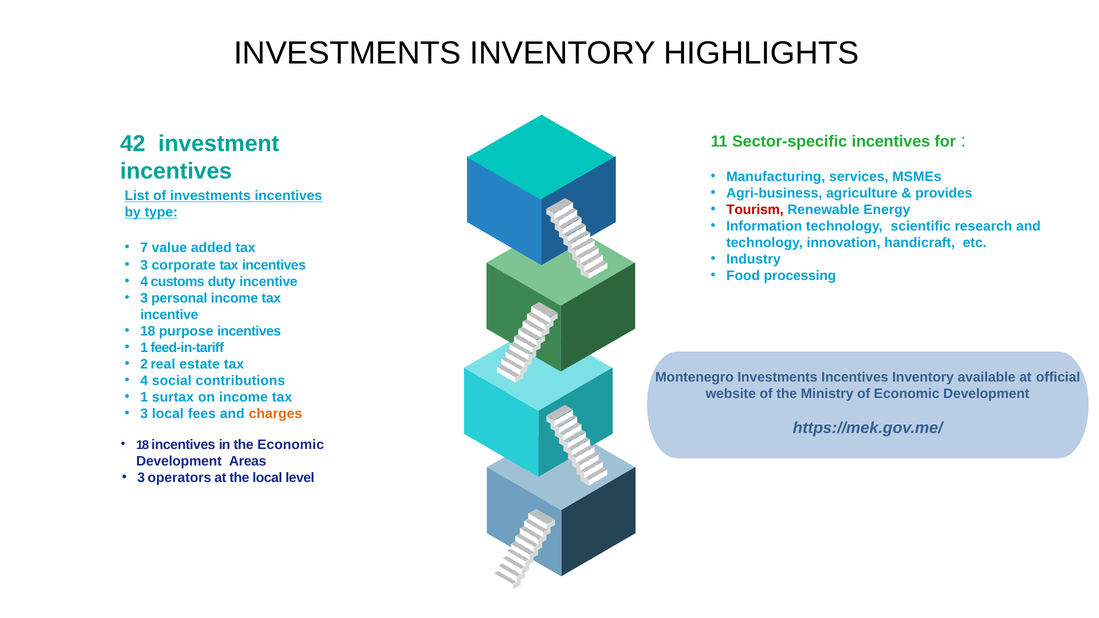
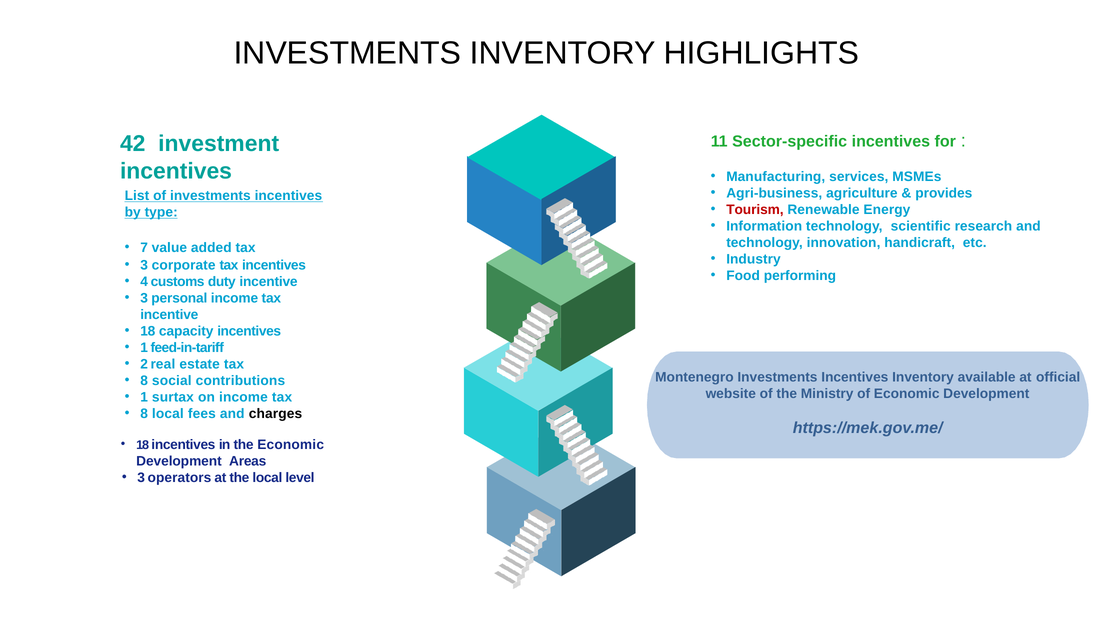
processing: processing -> performing (800, 276)
purpose: purpose -> capacity (186, 331)
4: 4 -> 8 (144, 381)
3: 3 -> 8 (144, 414)
charges colour: orange -> black (275, 414)
